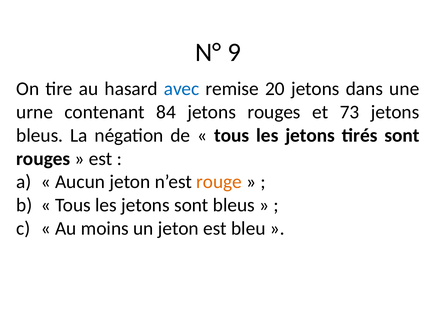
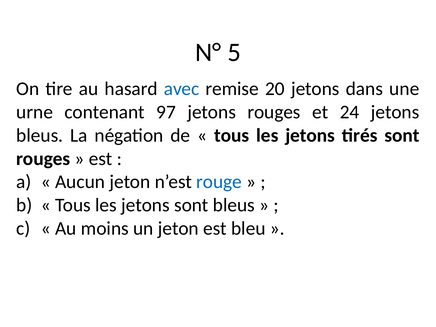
9: 9 -> 5 (234, 52)
84: 84 -> 97 (166, 112)
73: 73 -> 24 (350, 112)
rouge colour: orange -> blue (219, 182)
